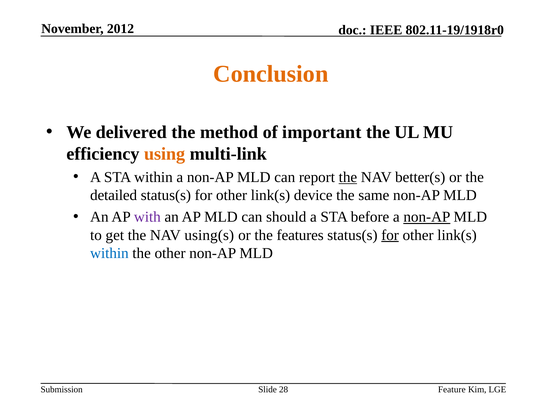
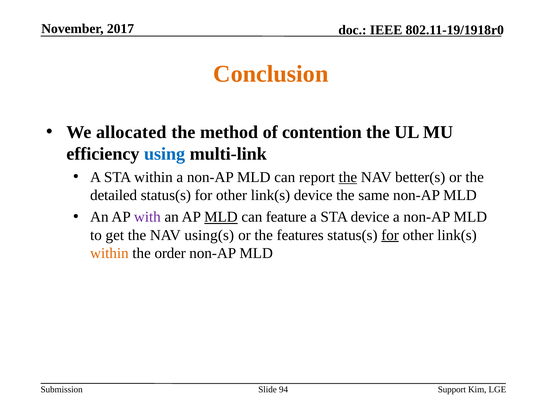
2012: 2012 -> 2017 (121, 29)
delivered: delivered -> allocated (131, 132)
important: important -> contention (322, 132)
using colour: orange -> blue (165, 154)
MLD underline: none -> present (221, 217)
should: should -> feature (286, 217)
STA before: before -> device (370, 217)
non-AP underline: present -> none (427, 217)
within colour: blue -> orange (109, 253)
the other: other -> order (170, 253)
28: 28 -> 94 (284, 390)
Feature: Feature -> Support (452, 390)
